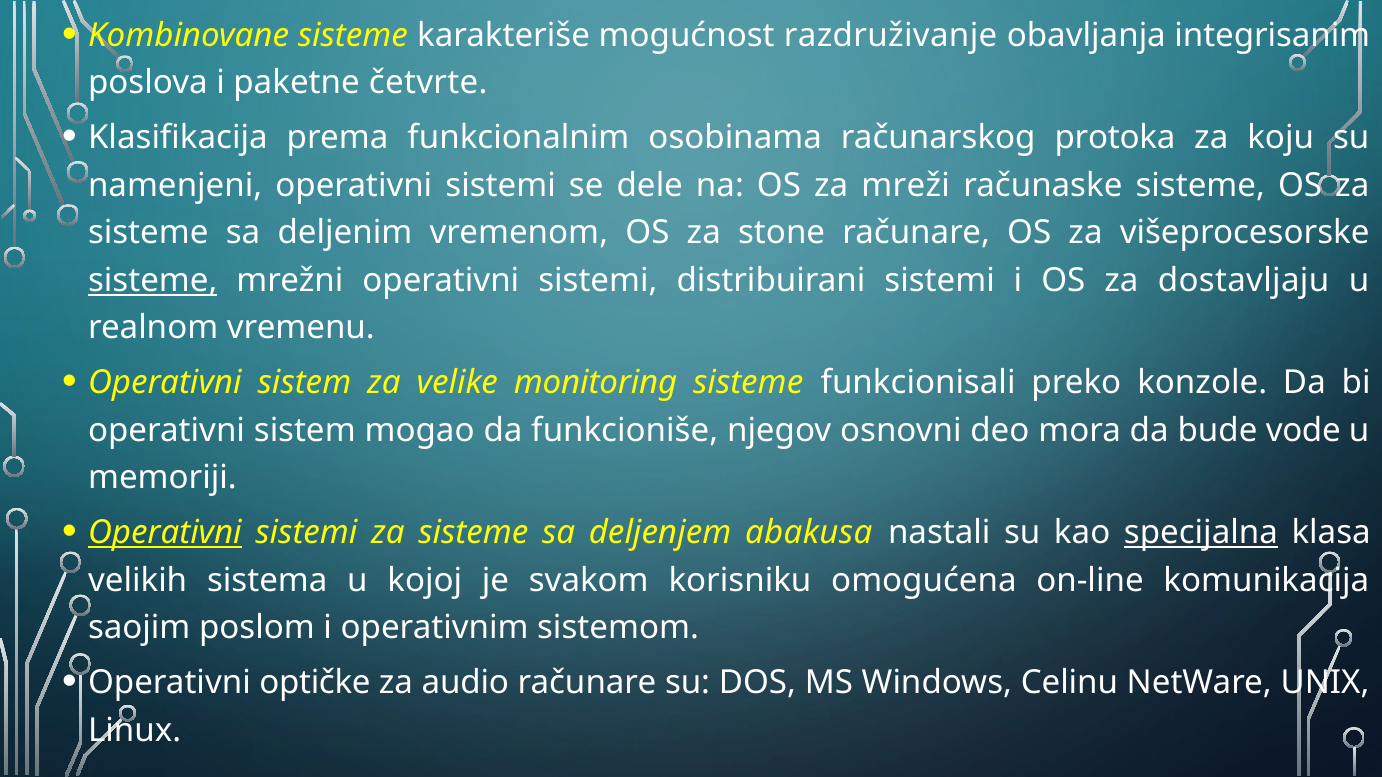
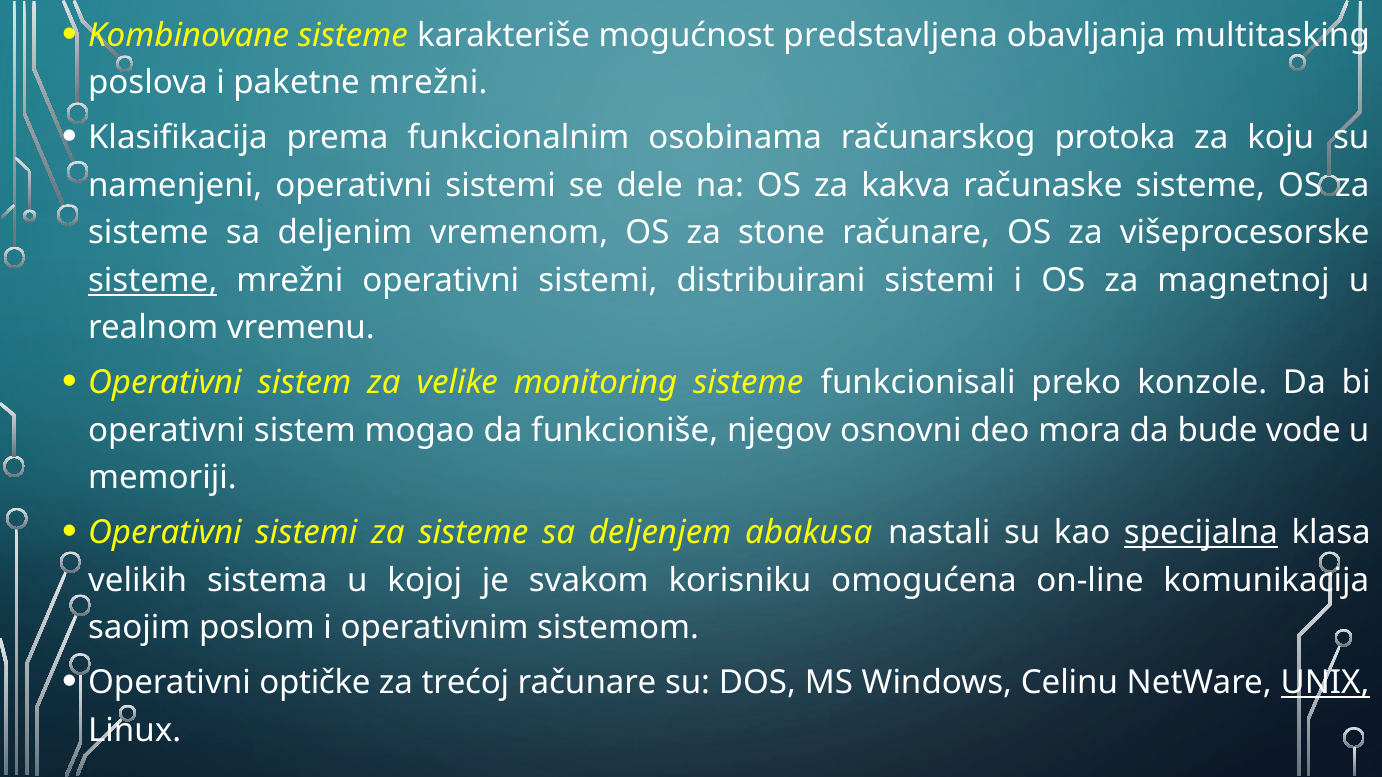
razdruživanje: razdruživanje -> predstavljena (891, 35)
integrisanim: integrisanim -> multitasking (1272, 35)
paketne četvrte: četvrte -> mrežni (428, 83)
mreži: mreži -> kakva (906, 185)
dostavljaju: dostavljaju -> magnetnoj (1244, 281)
Operativni underline: present -> none (165, 533)
audio: audio -> trećoj (465, 683)
UNIX underline: none -> present (1325, 683)
